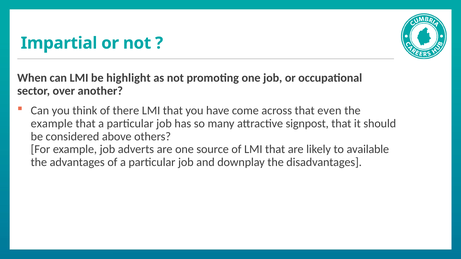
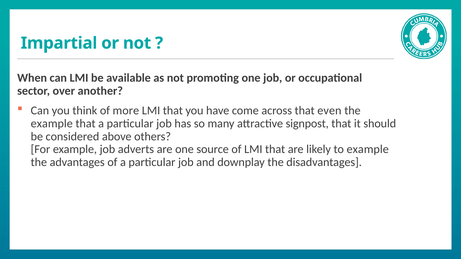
highlight: highlight -> available (129, 78)
there: there -> more (126, 111)
to available: available -> example (368, 150)
